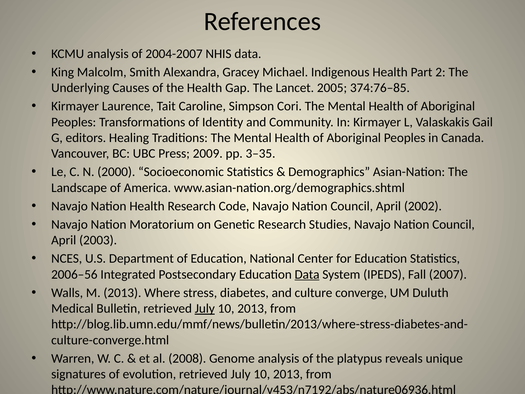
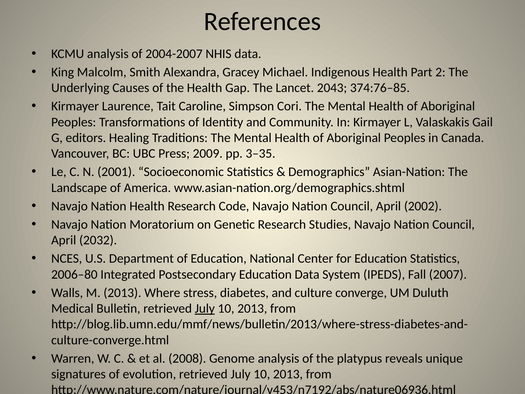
2005: 2005 -> 2043 (332, 88)
2000: 2000 -> 2001 (116, 172)
2003: 2003 -> 2032 (98, 240)
2006–56: 2006–56 -> 2006–80 (74, 274)
Data underline: present -> none (307, 274)
